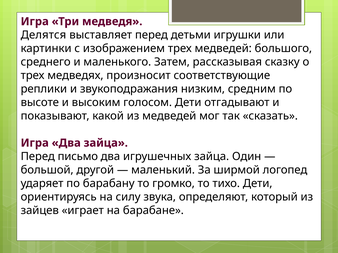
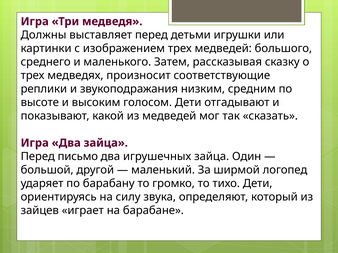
Делятся: Делятся -> Должны (44, 35)
